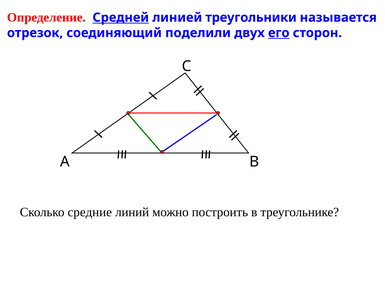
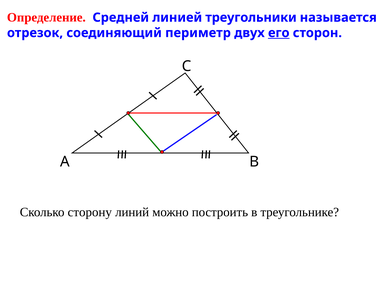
Средней underline: present -> none (121, 18)
поделили: поделили -> периметр (198, 33)
средние: средние -> сторону (90, 213)
